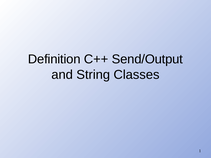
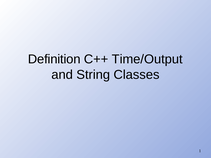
Send/Output: Send/Output -> Time/Output (147, 59)
